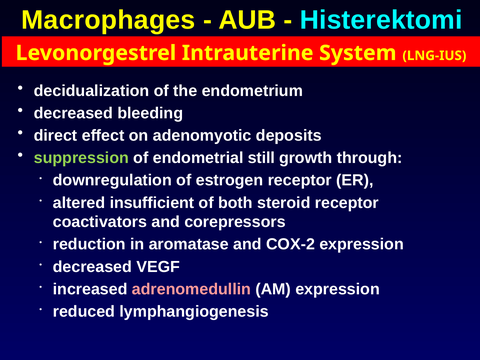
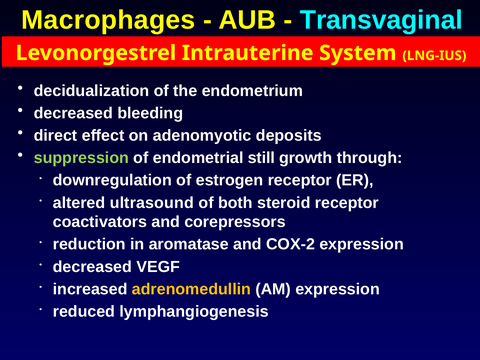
Histerektomi: Histerektomi -> Transvaginal (381, 20)
insufficient: insufficient -> ultrasound (152, 203)
adrenomedullin colour: pink -> yellow (191, 289)
